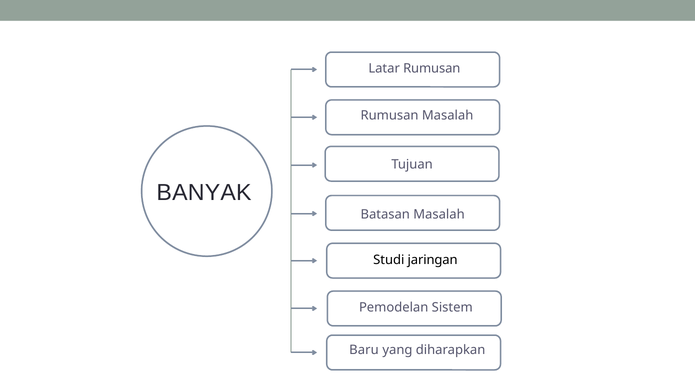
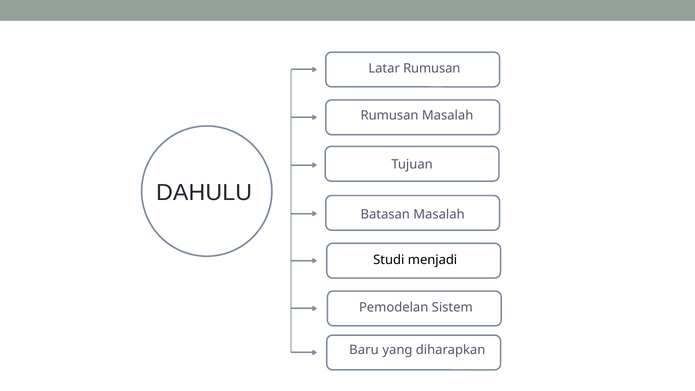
BANYAK: BANYAK -> DAHULU (204, 193)
jaringan: jaringan -> menjadi (433, 260)
